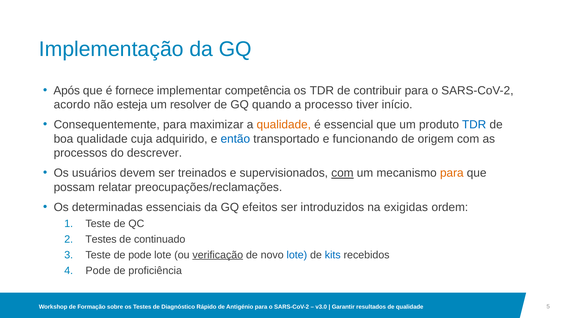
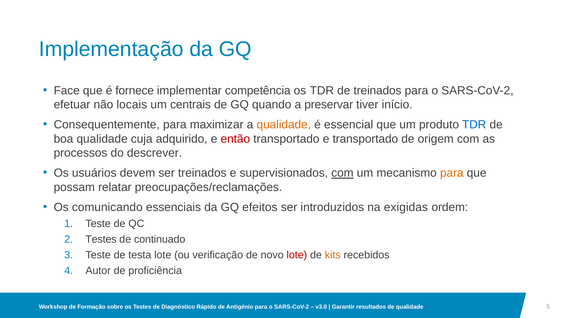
Após: Após -> Face (67, 90)
de contribuir: contribuir -> treinados (378, 90)
acordo: acordo -> efetuar (72, 105)
esteja: esteja -> locais (132, 105)
resolver: resolver -> centrais (191, 105)
processo: processo -> preservar (329, 105)
então colour: blue -> red (235, 139)
e funcionando: funcionando -> transportado (365, 139)
determinadas: determinadas -> comunicando (107, 207)
de pode: pode -> testa (140, 255)
verificação underline: present -> none (218, 255)
lote colour: blue -> red (297, 255)
kits colour: blue -> orange (333, 255)
Pode: Pode -> Autor (98, 270)
